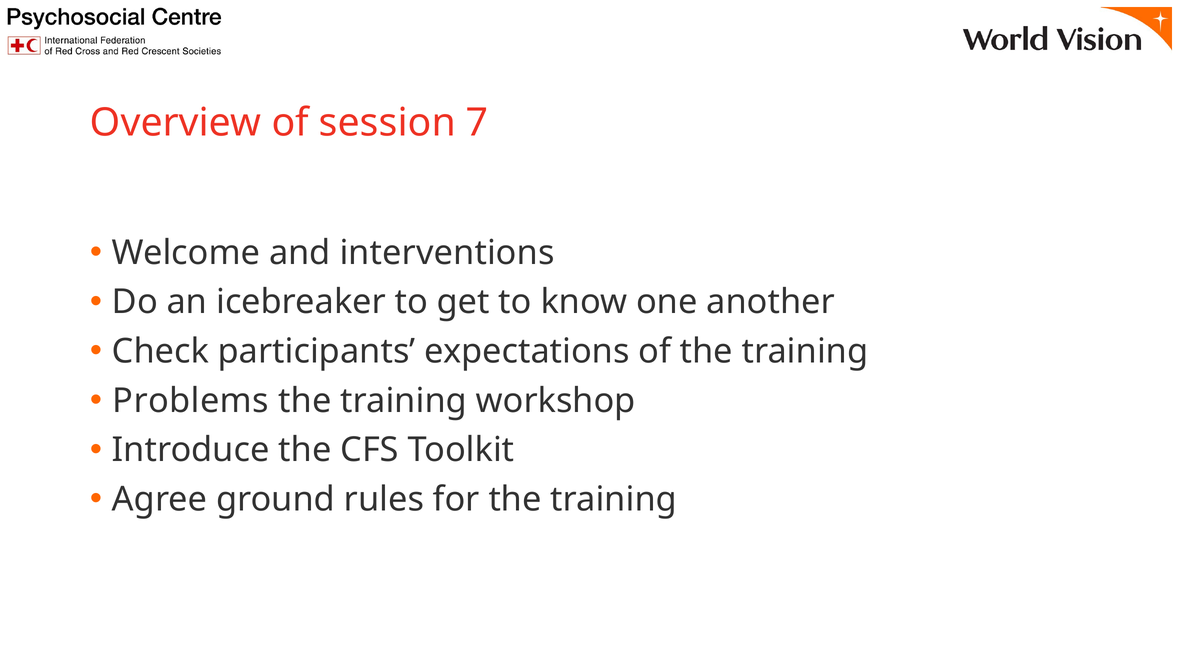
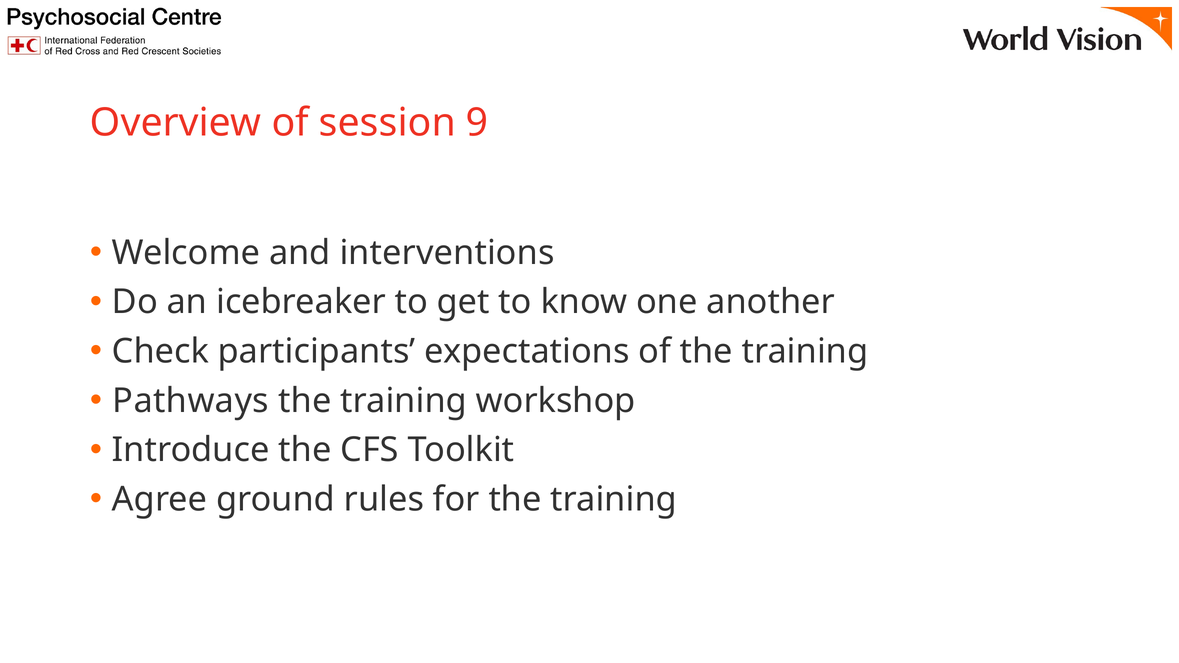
7: 7 -> 9 (477, 123)
Problems: Problems -> Pathways (191, 401)
